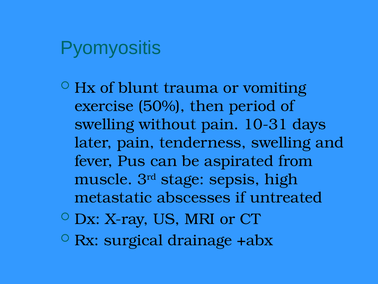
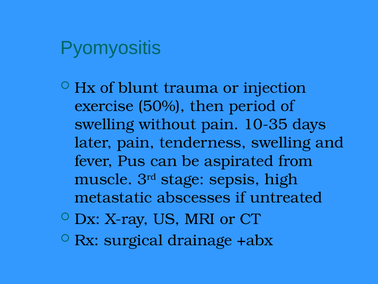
vomiting: vomiting -> injection (275, 88)
10-31: 10-31 -> 10-35 (266, 124)
